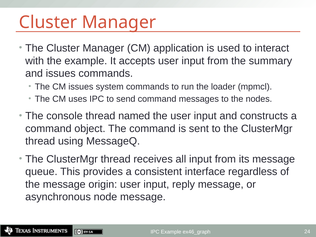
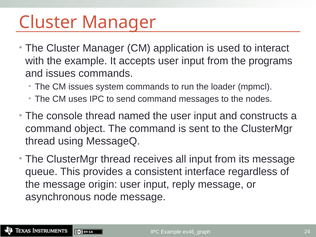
summary: summary -> programs (271, 61)
